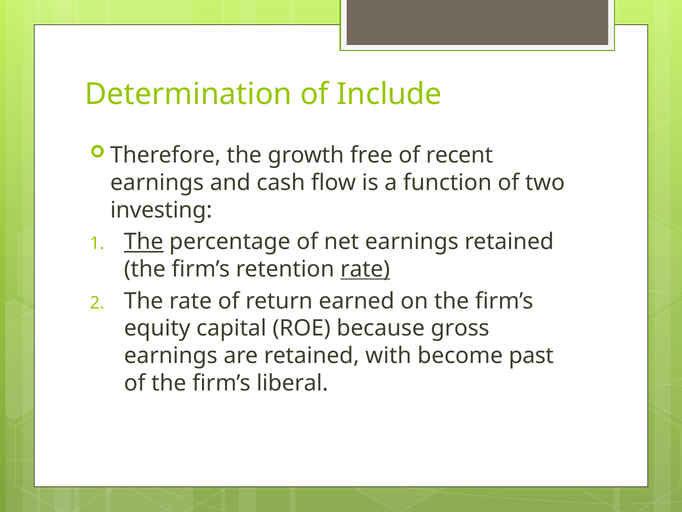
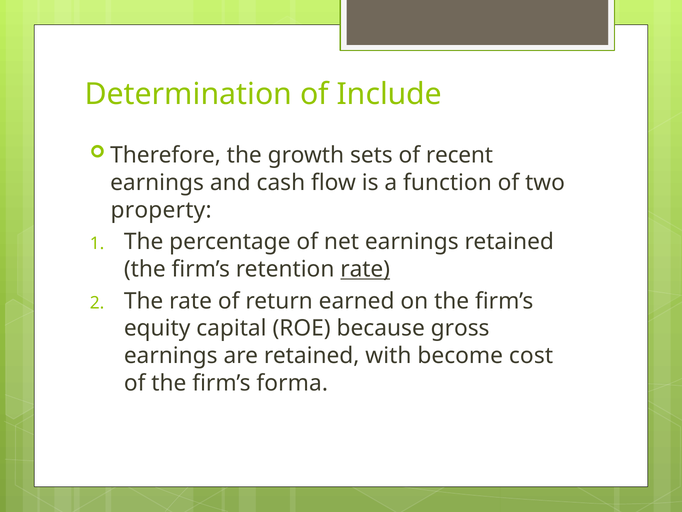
free: free -> sets (371, 155)
investing: investing -> property (161, 210)
The underline: present -> none (144, 242)
past: past -> cost (531, 355)
liberal: liberal -> forma (292, 383)
